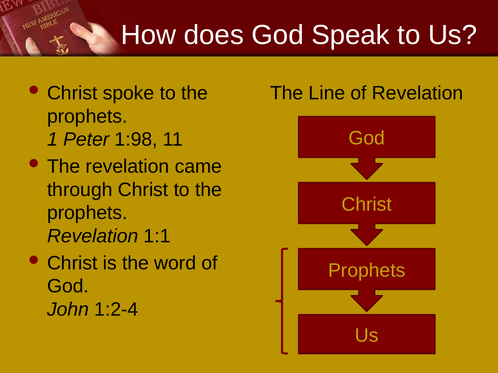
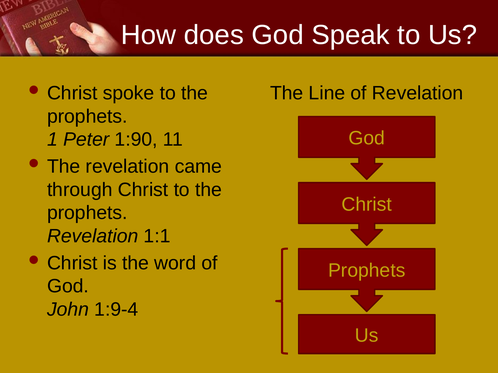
1:98: 1:98 -> 1:90 (136, 140)
1:2-4: 1:2-4 -> 1:9-4 (116, 310)
